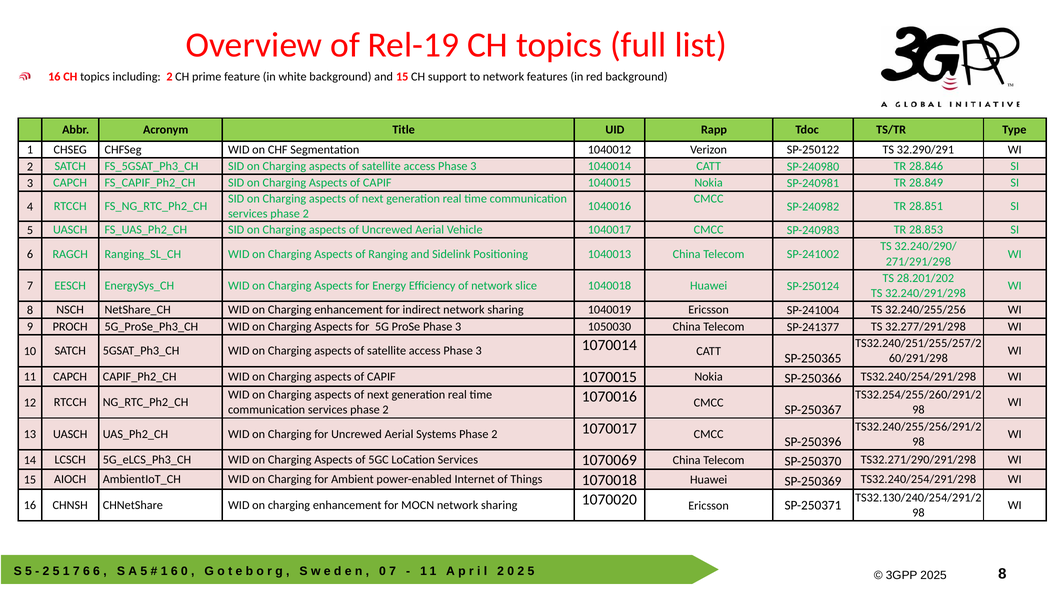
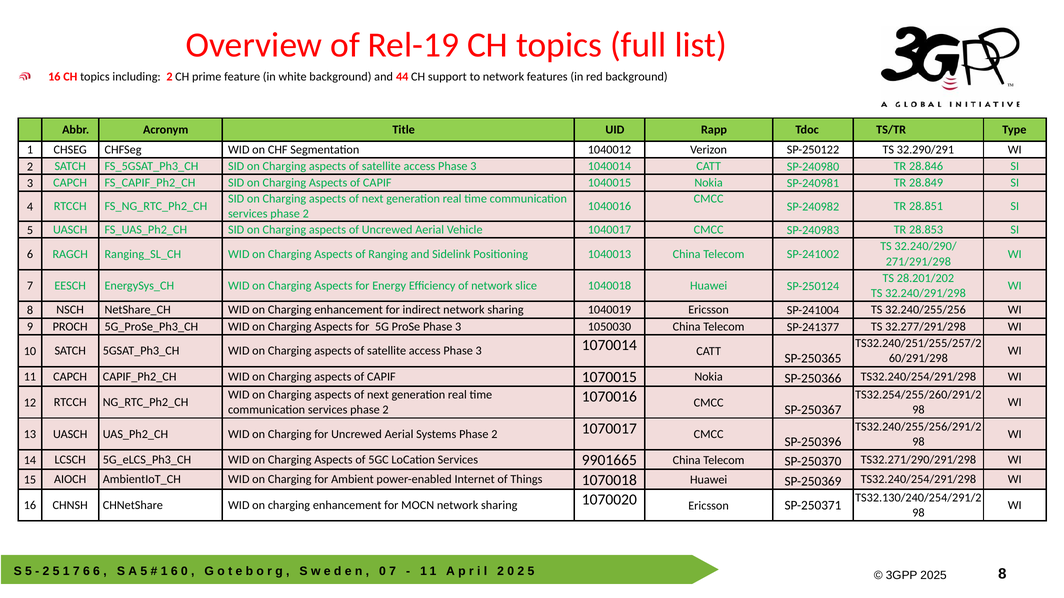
and 15: 15 -> 44 (402, 77)
1070069: 1070069 -> 9901665 (609, 461)
